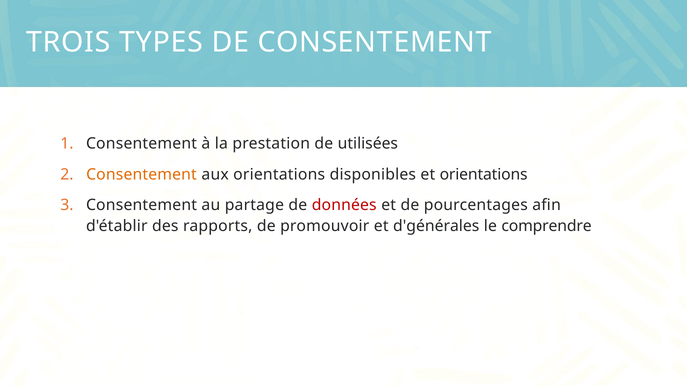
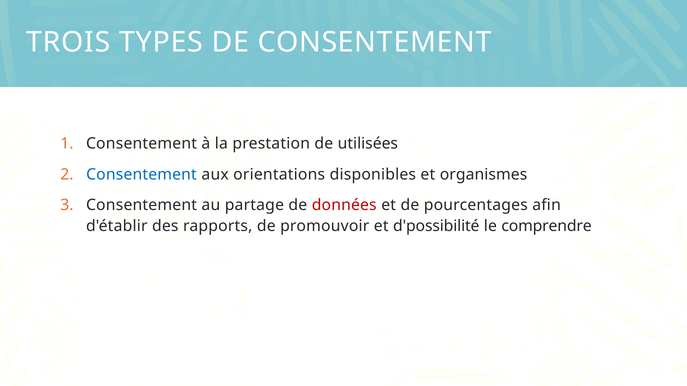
Consentement colour: orange -> blue (141, 175)
et orientations: orientations -> organismes (484, 175)
d'générales: d'générales -> d'possibilité (436, 226)
